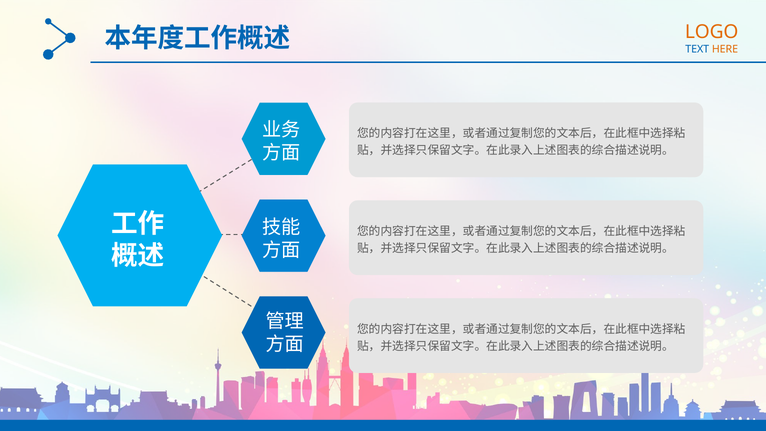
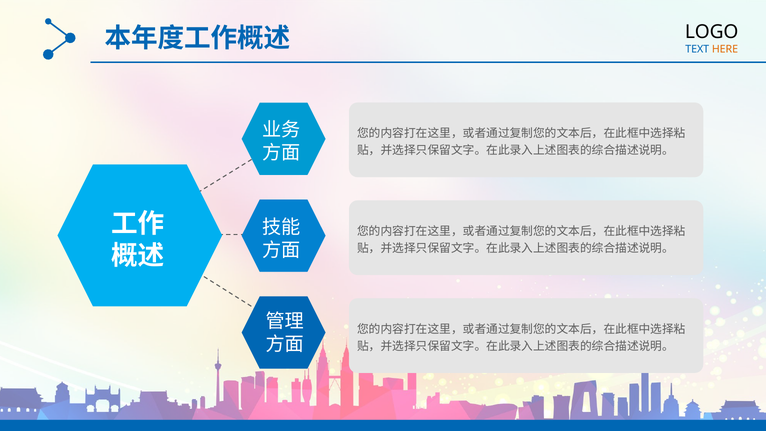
LOGO colour: orange -> black (712, 32)
